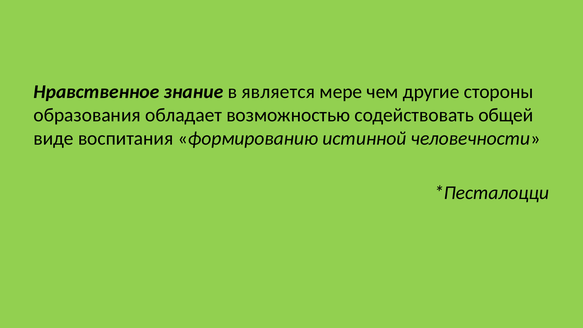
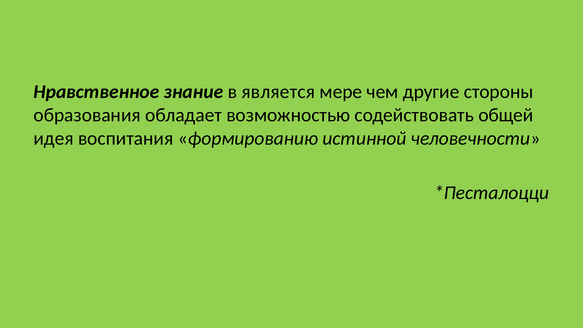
виде: виде -> идея (54, 138)
